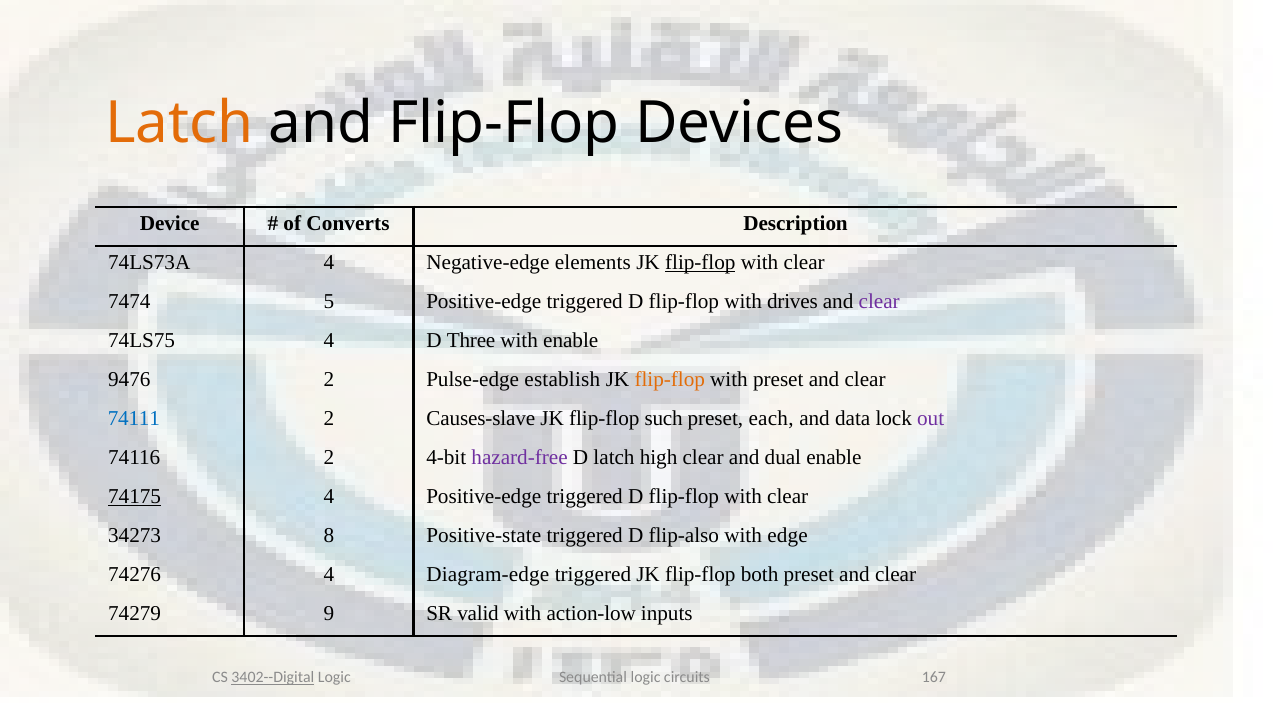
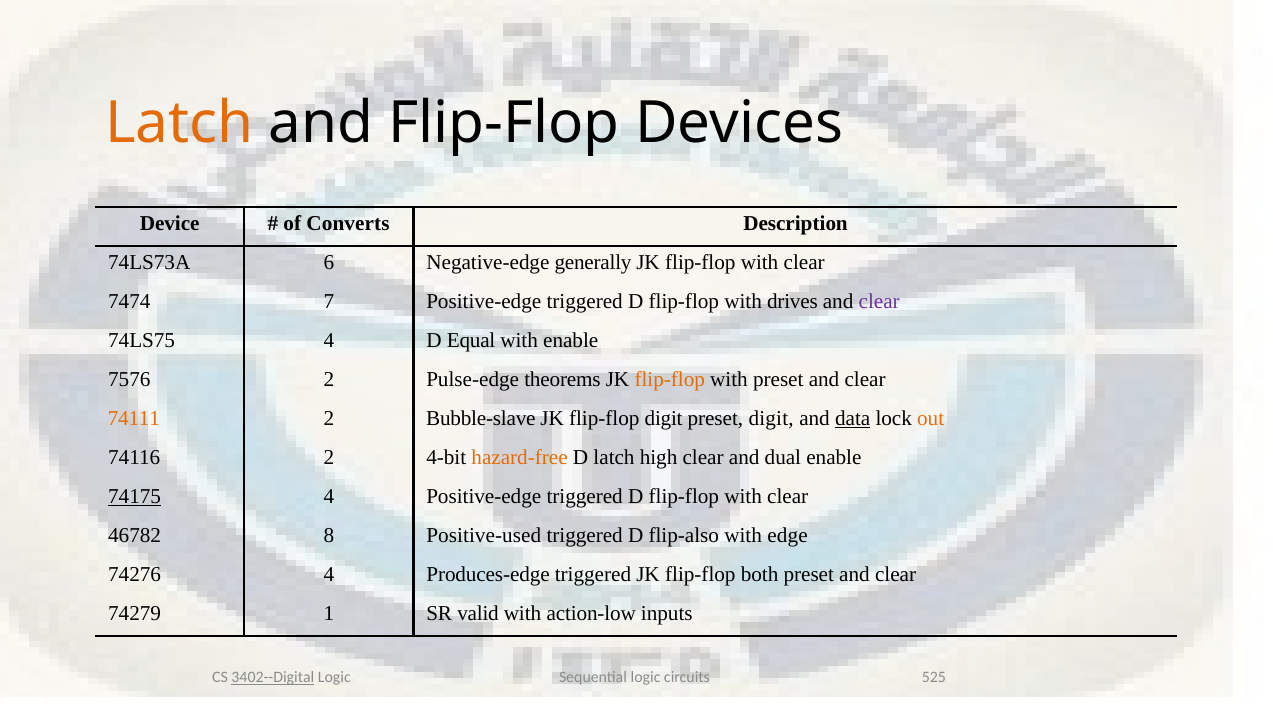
74LS73A 4: 4 -> 6 (329, 263)
elements: elements -> generally (593, 263)
flip-flop underline: present -> none (700, 263)
5: 5 -> 7 (329, 302)
Three: Three -> Equal (471, 341)
9476: 9476 -> 7576 (129, 380)
establish: establish -> theorems (563, 380)
74111 colour: blue -> orange (134, 419)
Causes-slave: Causes-slave -> Bubble-slave (481, 419)
flip-flop such: such -> digit (664, 419)
preset each: each -> digit (771, 419)
data underline: none -> present (853, 419)
out colour: purple -> orange (931, 419)
hazard-free colour: purple -> orange (520, 458)
34273: 34273 -> 46782 (135, 536)
Positive-state: Positive-state -> Positive-used (484, 536)
Diagram-edge: Diagram-edge -> Produces-edge (488, 575)
9: 9 -> 1 (329, 614)
167: 167 -> 525 (934, 677)
